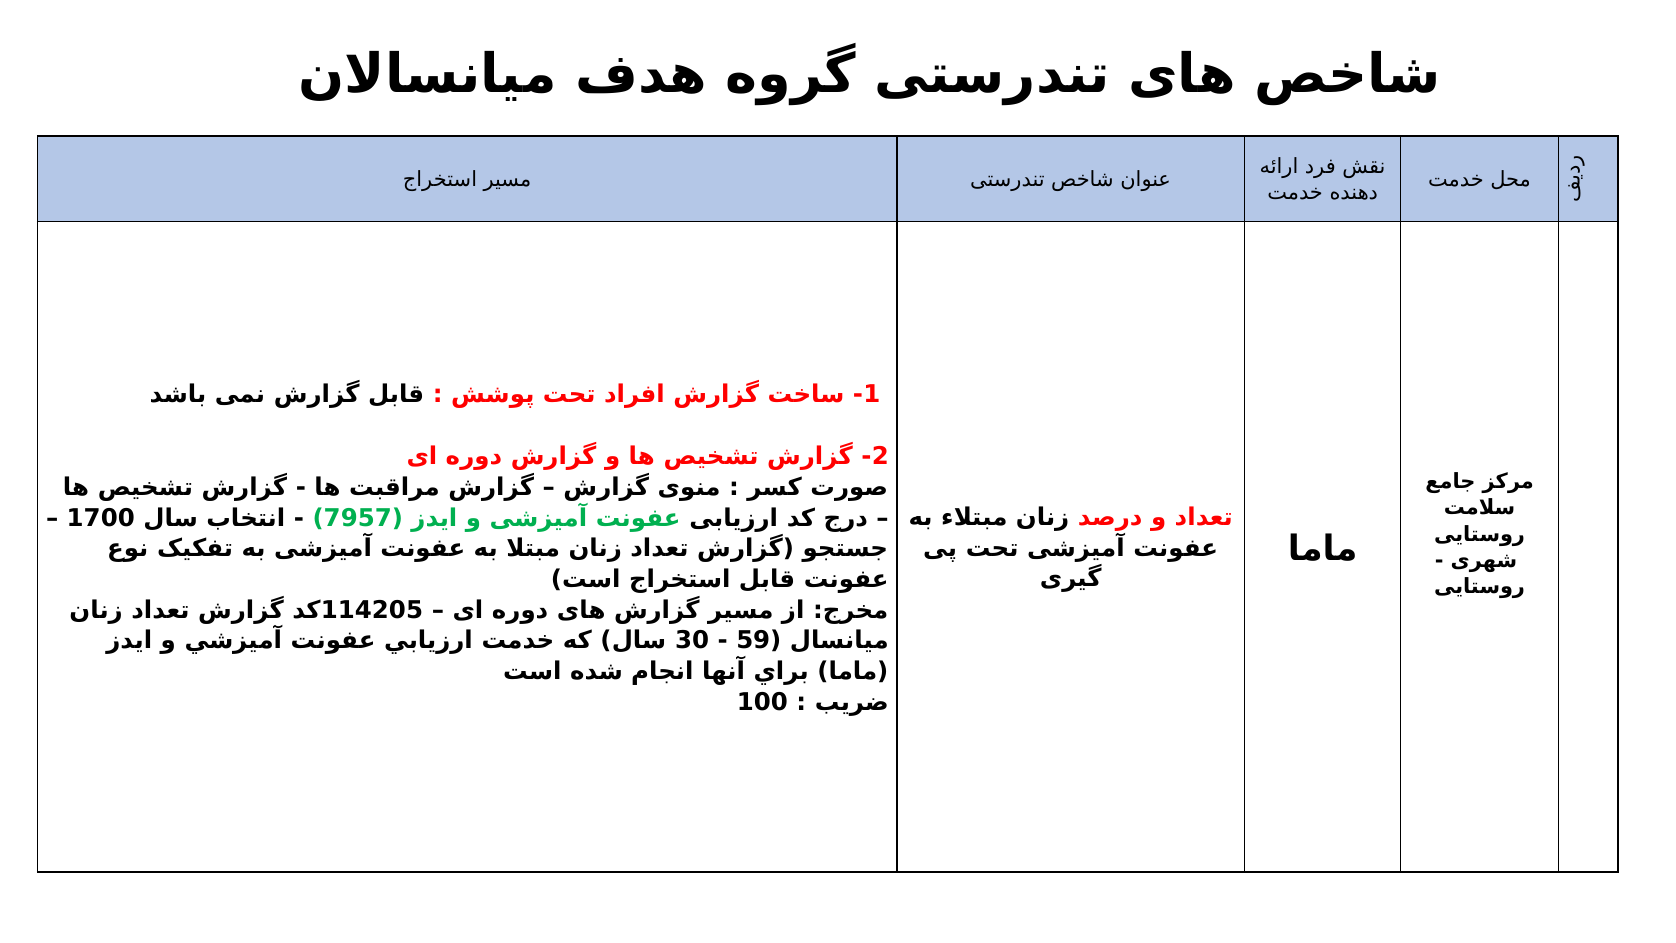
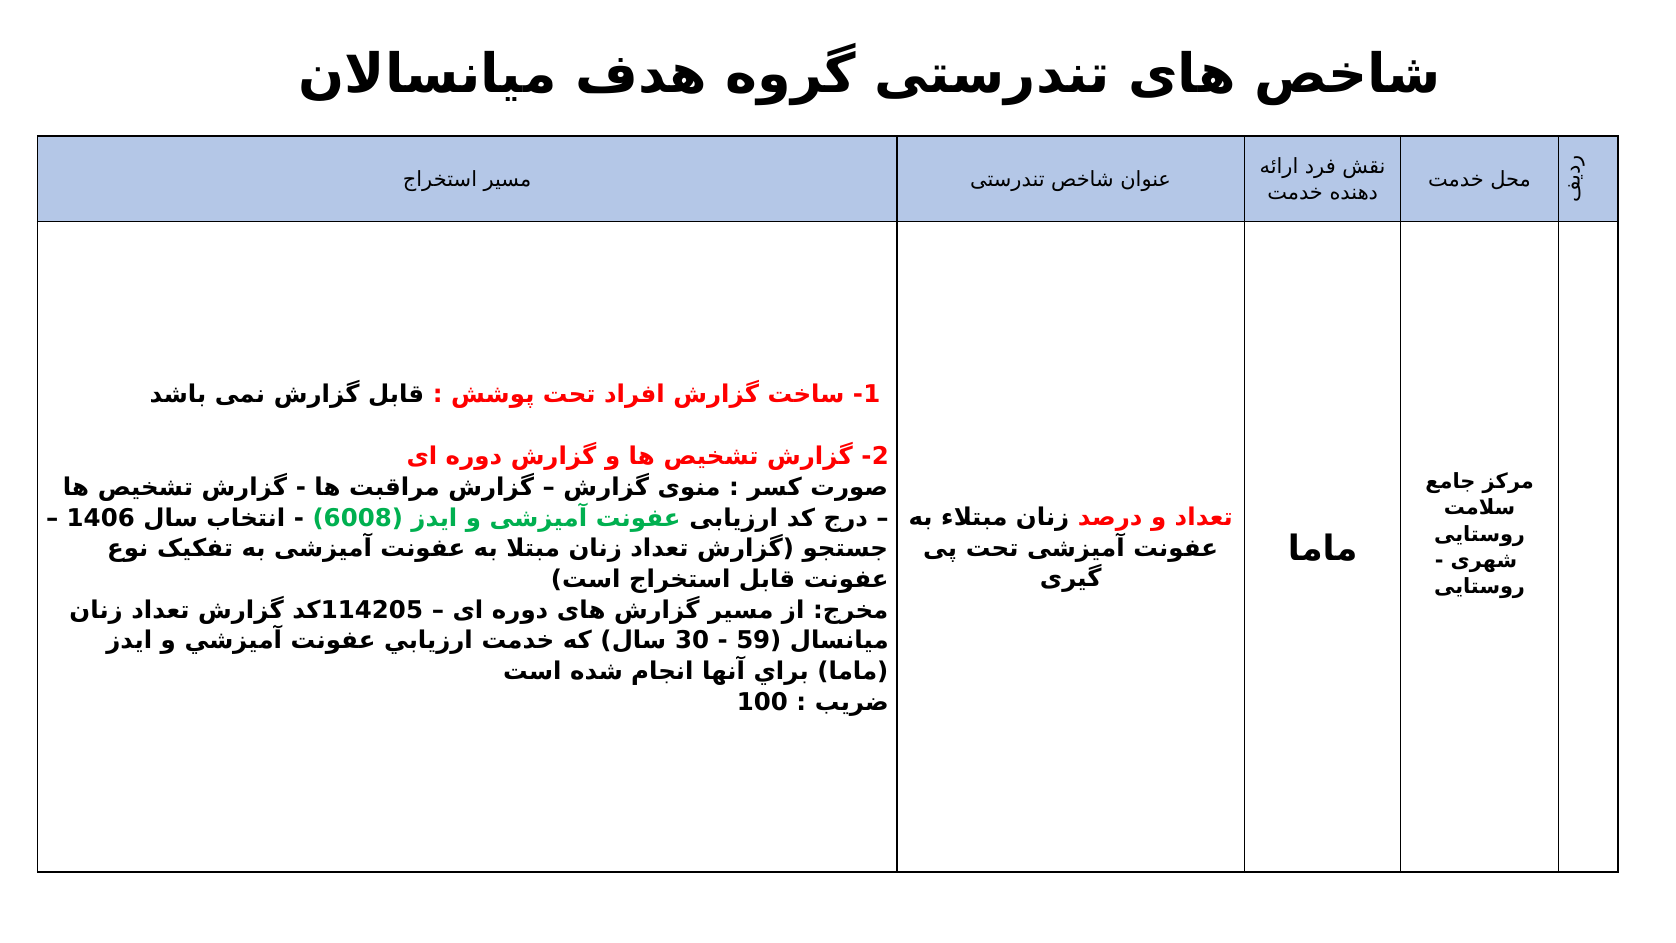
1700: 1700 -> 1406 (101, 518)
7957: 7957 -> 6008 (358, 518)
